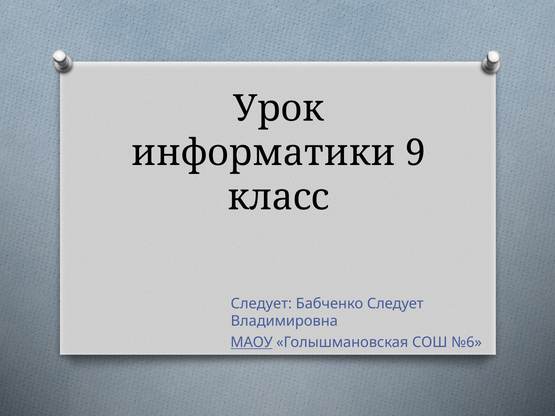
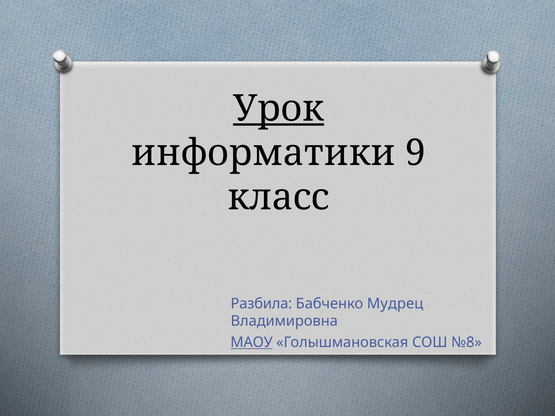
Урок underline: none -> present (279, 109)
Следует: Следует -> Разбила (261, 304)
Бабченко Следует: Следует -> Мудрец (395, 304)
№6: №6 -> №8 (467, 343)
